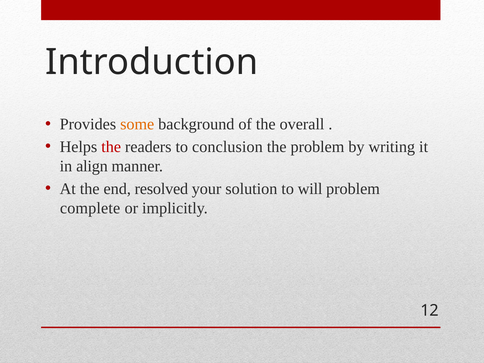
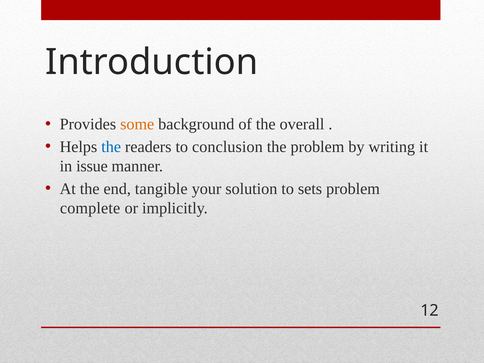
the colour: red -> blue (111, 147)
align: align -> issue (92, 166)
resolved: resolved -> tangible (161, 189)
will: will -> sets (310, 189)
